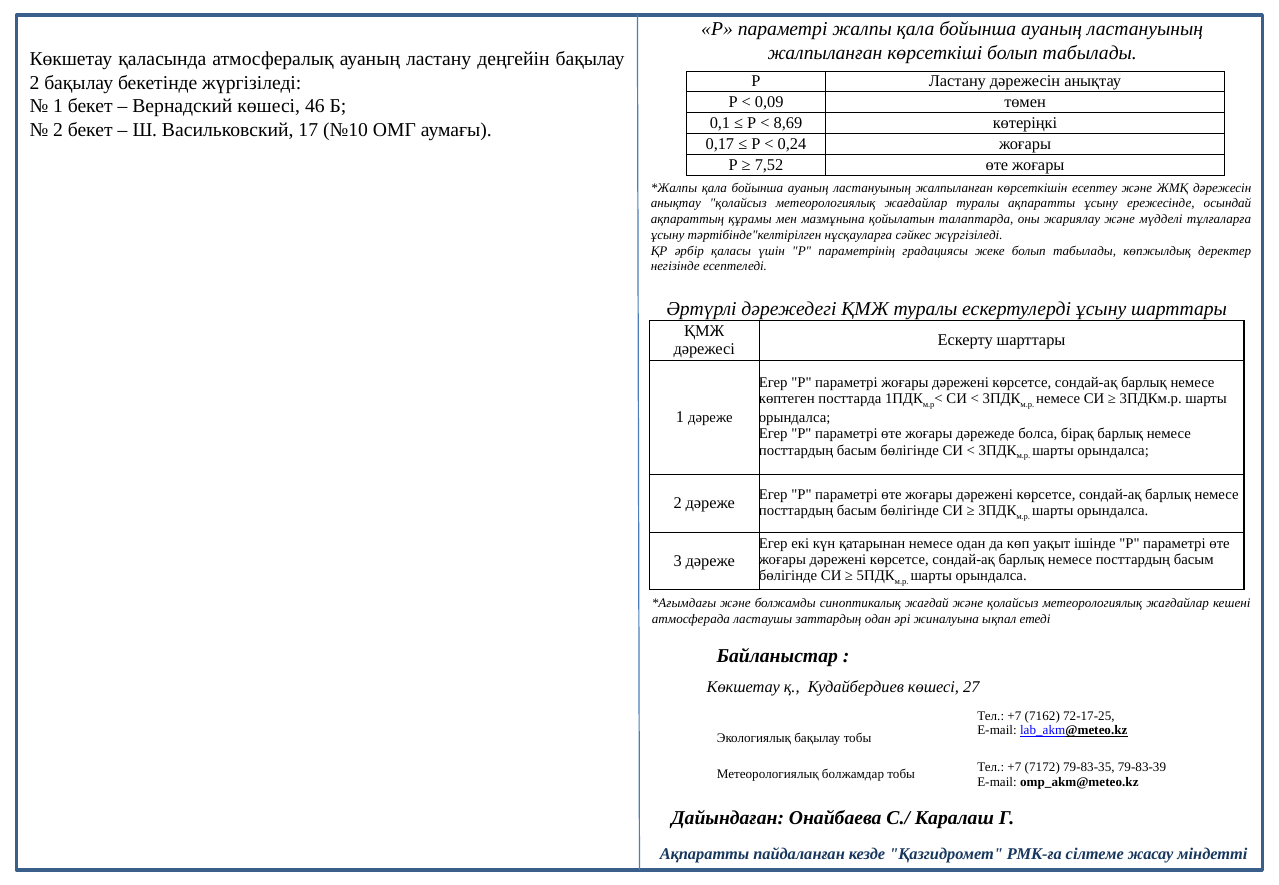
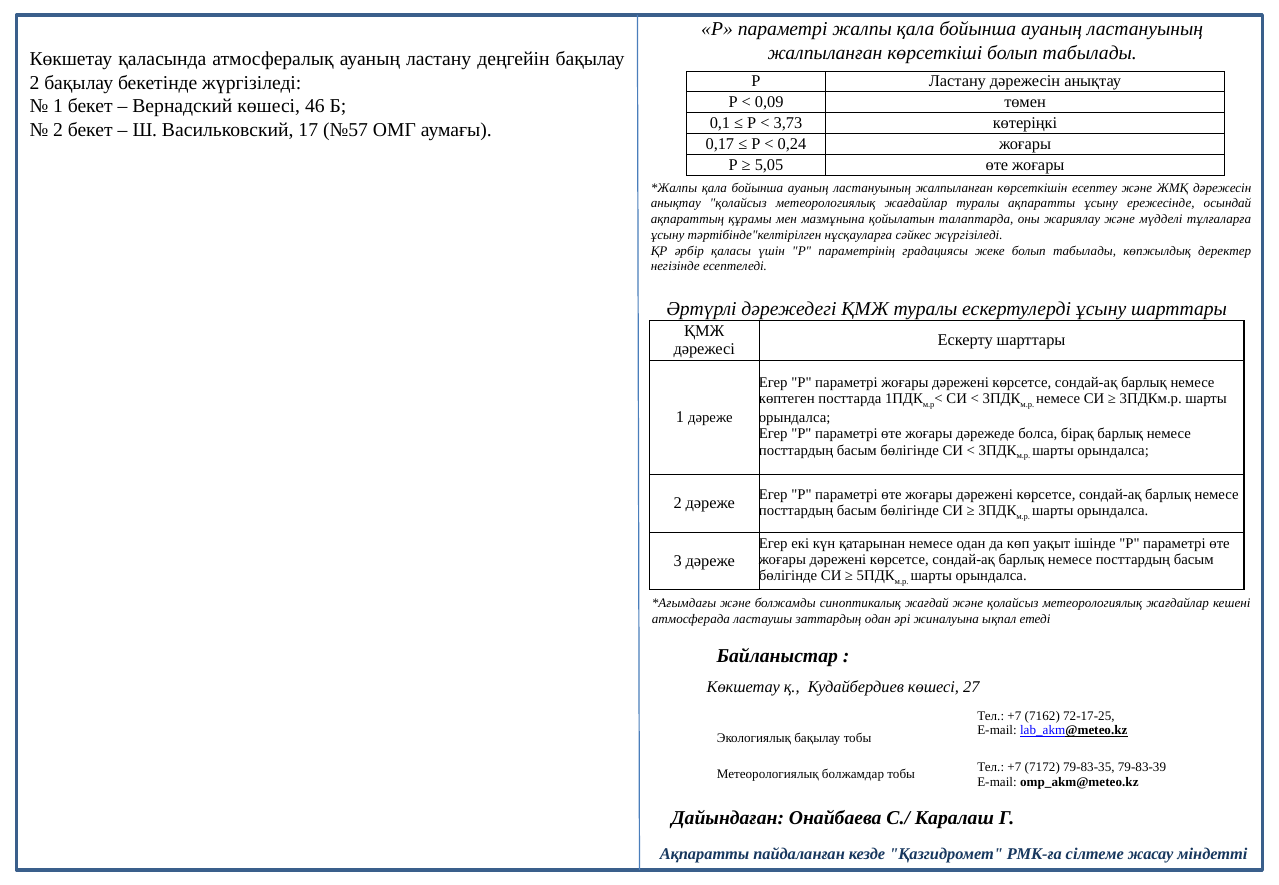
8,69: 8,69 -> 3,73 (788, 123)
№10: №10 -> №57 (346, 130)
7,52: 7,52 -> 5,05 (769, 165)
